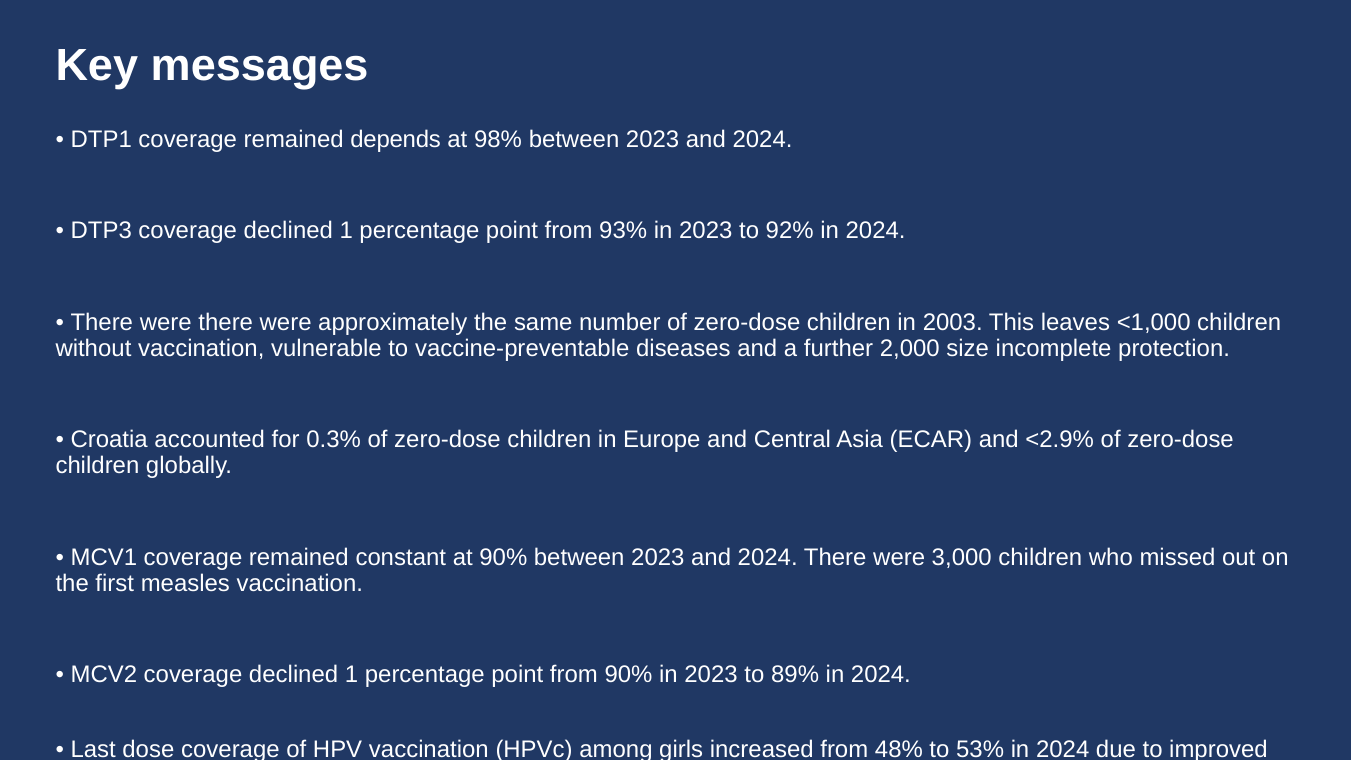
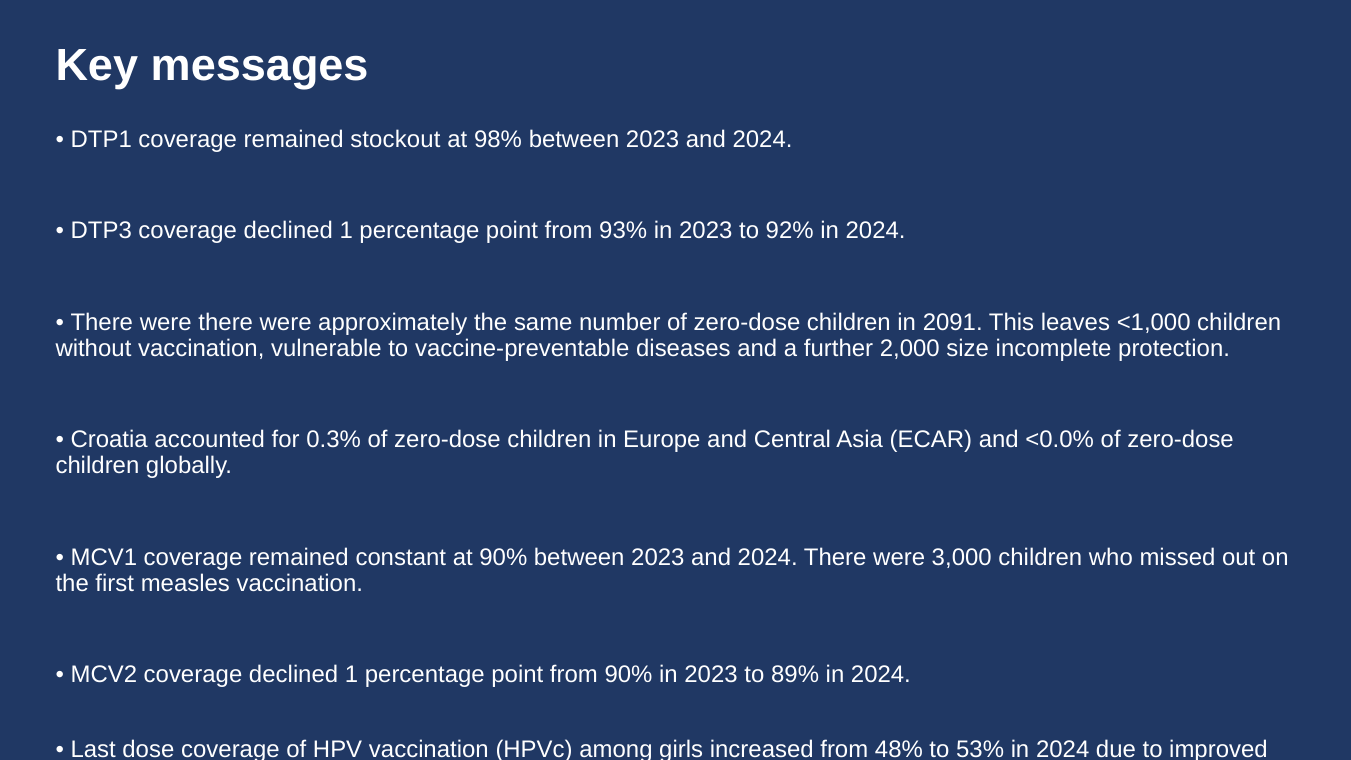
depends: depends -> stockout (395, 139)
2003: 2003 -> 2091 (953, 323)
<2.9%: <2.9% -> <0.0% (1060, 440)
